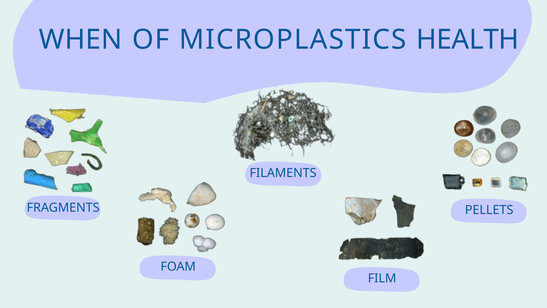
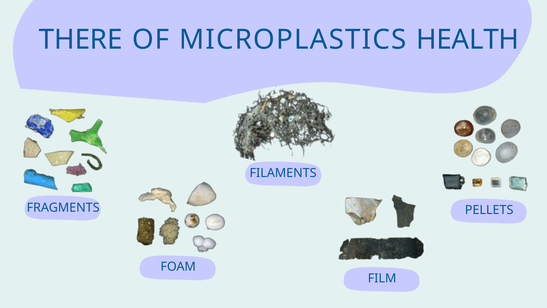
WHEN: WHEN -> THERE (81, 40)
